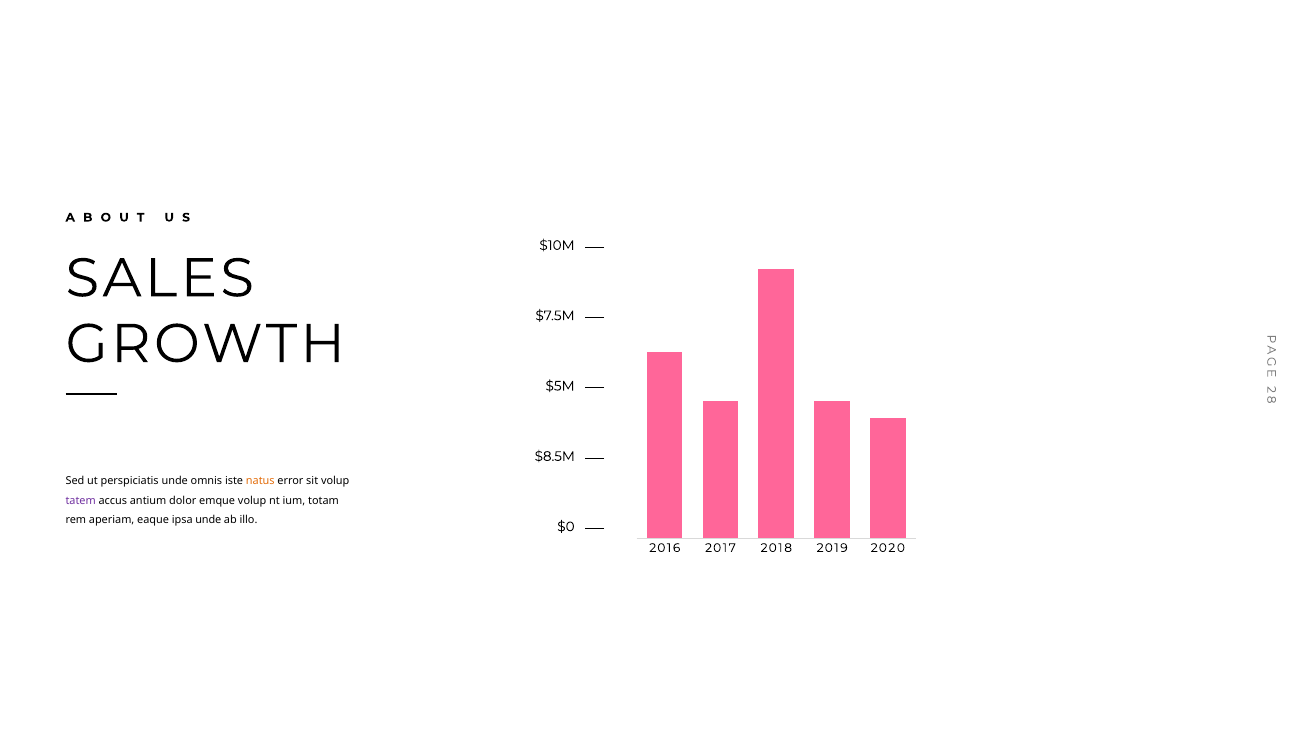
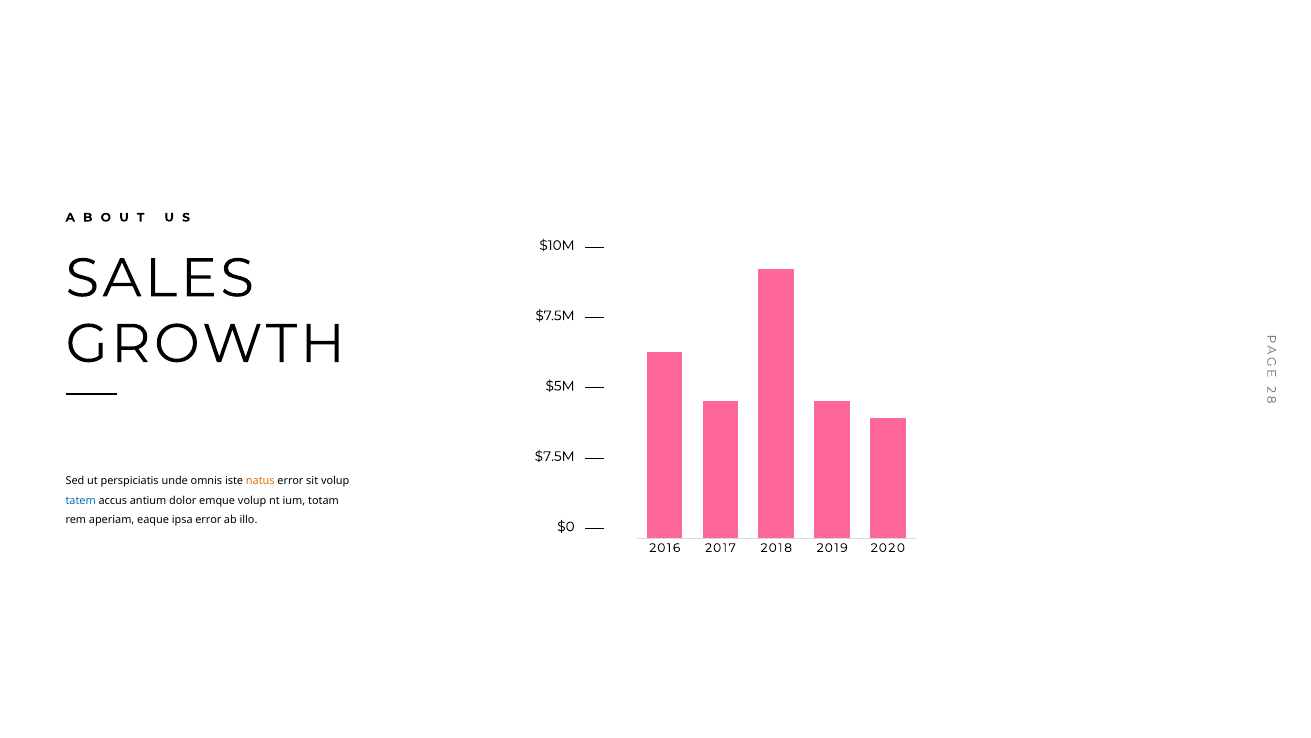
$8.5M: $8.5M -> $7.5M (555, 456)
tatem colour: purple -> blue (81, 500)
ipsa unde: unde -> error (208, 520)
